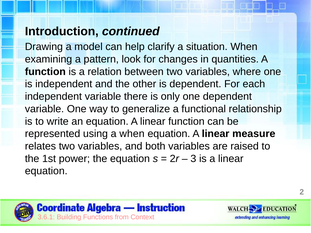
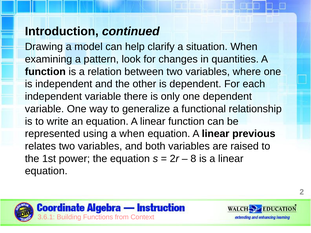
measure: measure -> previous (254, 134)
3: 3 -> 8 (193, 159)
